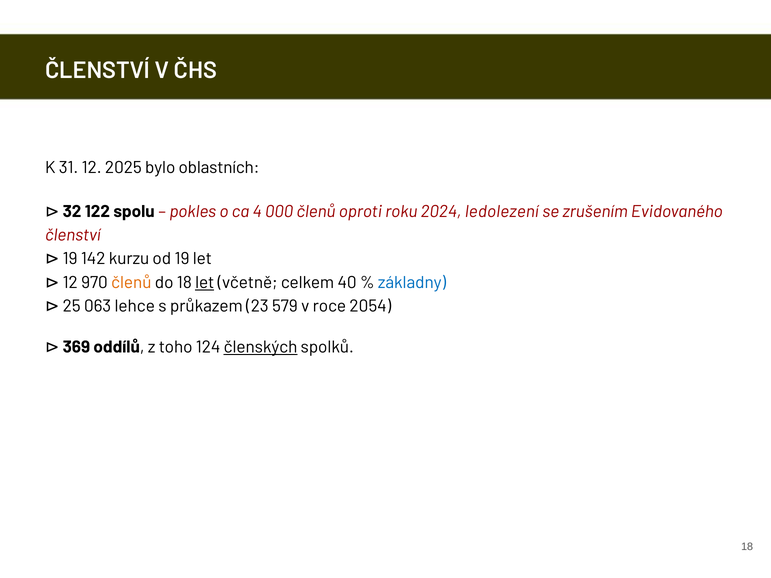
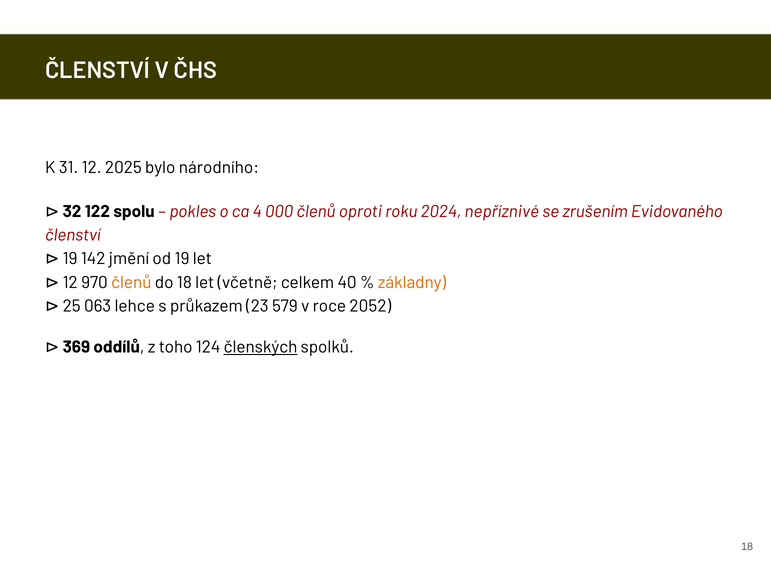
oblastních: oblastních -> národního (219, 168)
ledolezení: ledolezení -> nepříznivé (502, 212)
kurzu: kurzu -> jmění (129, 259)
let underline: present -> none (205, 283)
základny colour: blue -> orange (412, 283)
2054: 2054 -> 2052 (370, 306)
